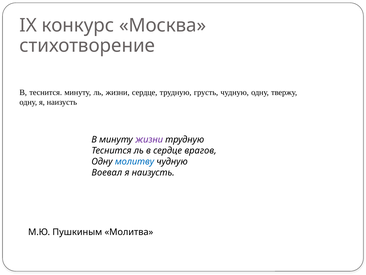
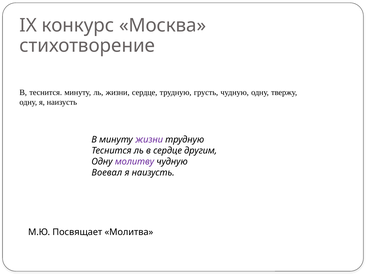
врагов: врагов -> другим (201, 150)
молитву colour: blue -> purple (135, 161)
Пушкиным: Пушкиным -> Посвящает (77, 232)
